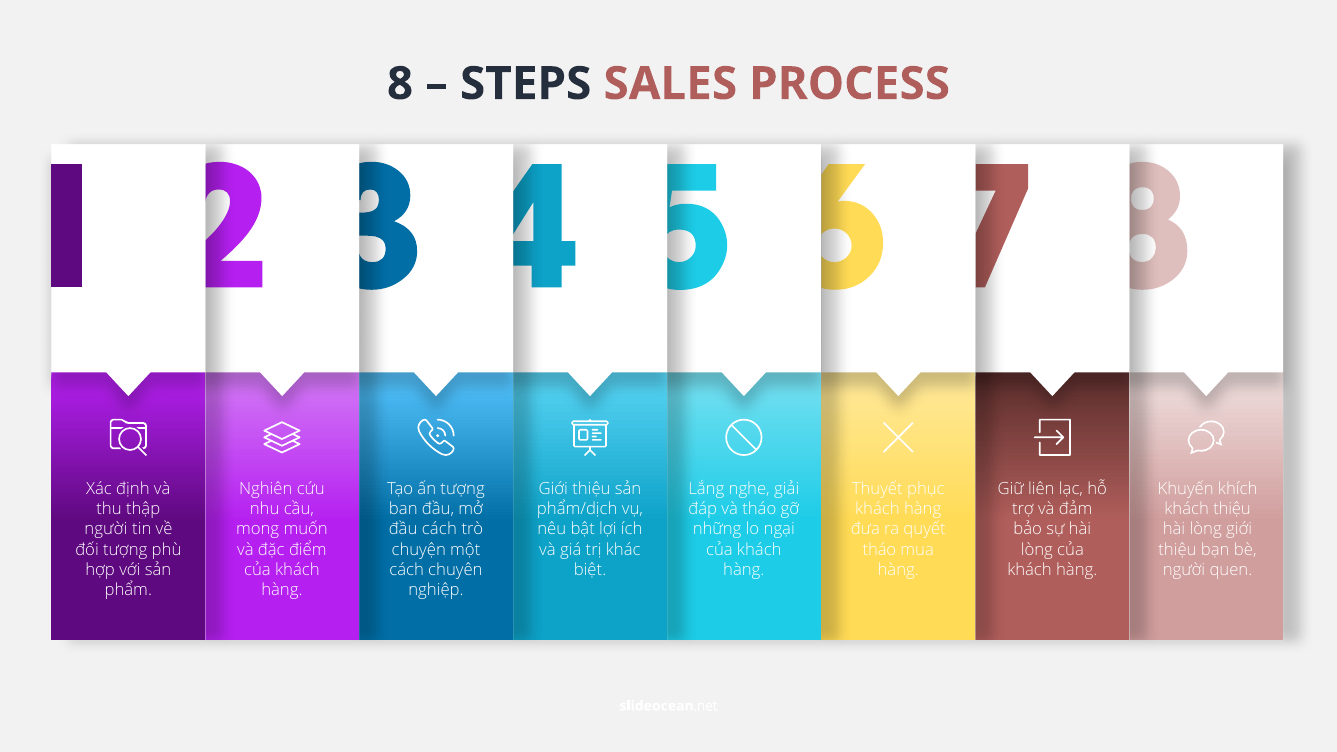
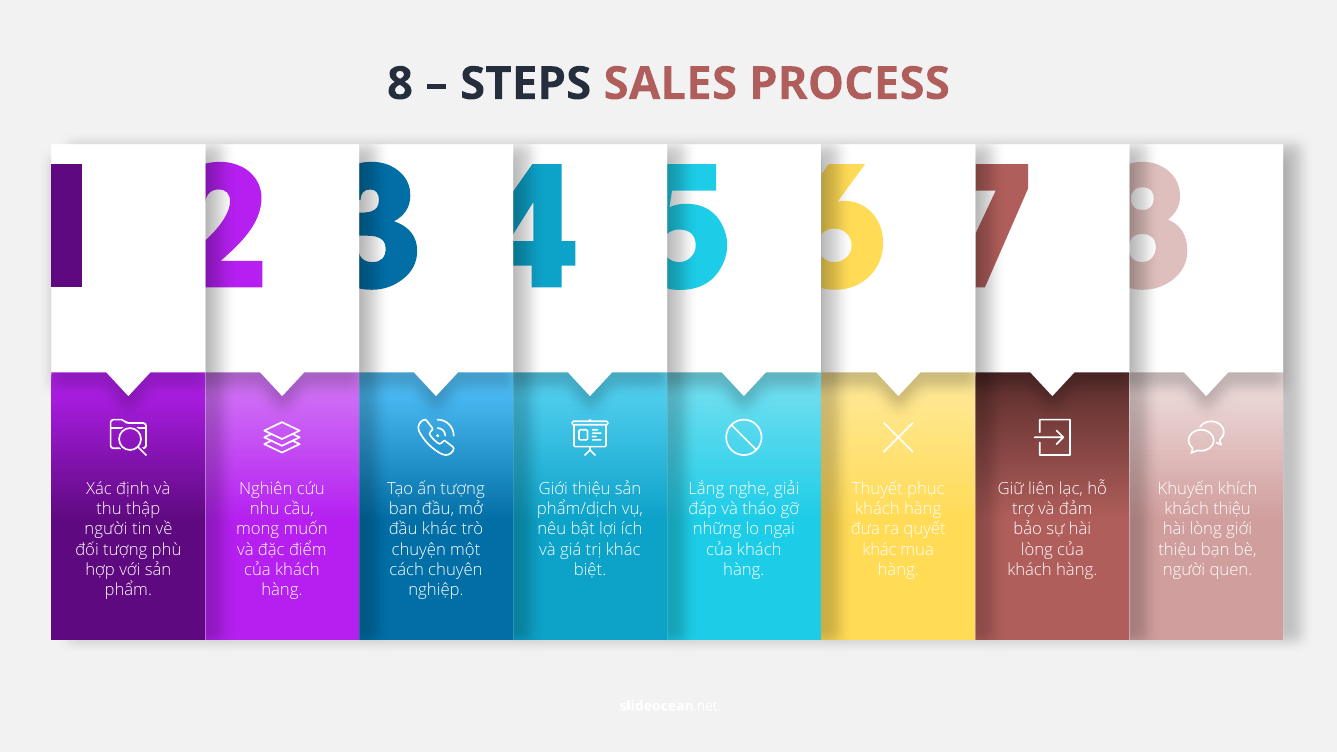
đầu cách: cách -> khác (439, 529)
tháo: tháo -> khác (879, 550)
